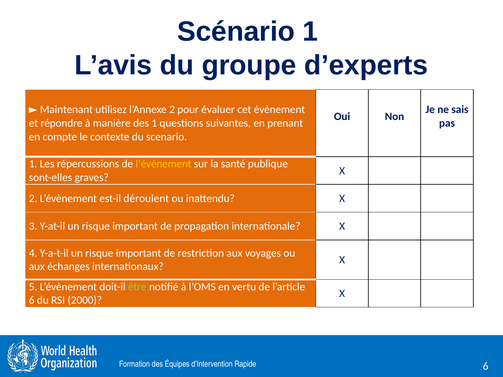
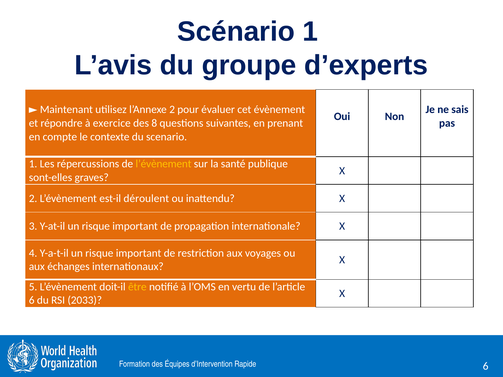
manière: manière -> exercice (112, 123)
des 1: 1 -> 8 (154, 123)
être colour: light green -> yellow (137, 287)
2000: 2000 -> 2033 (85, 301)
